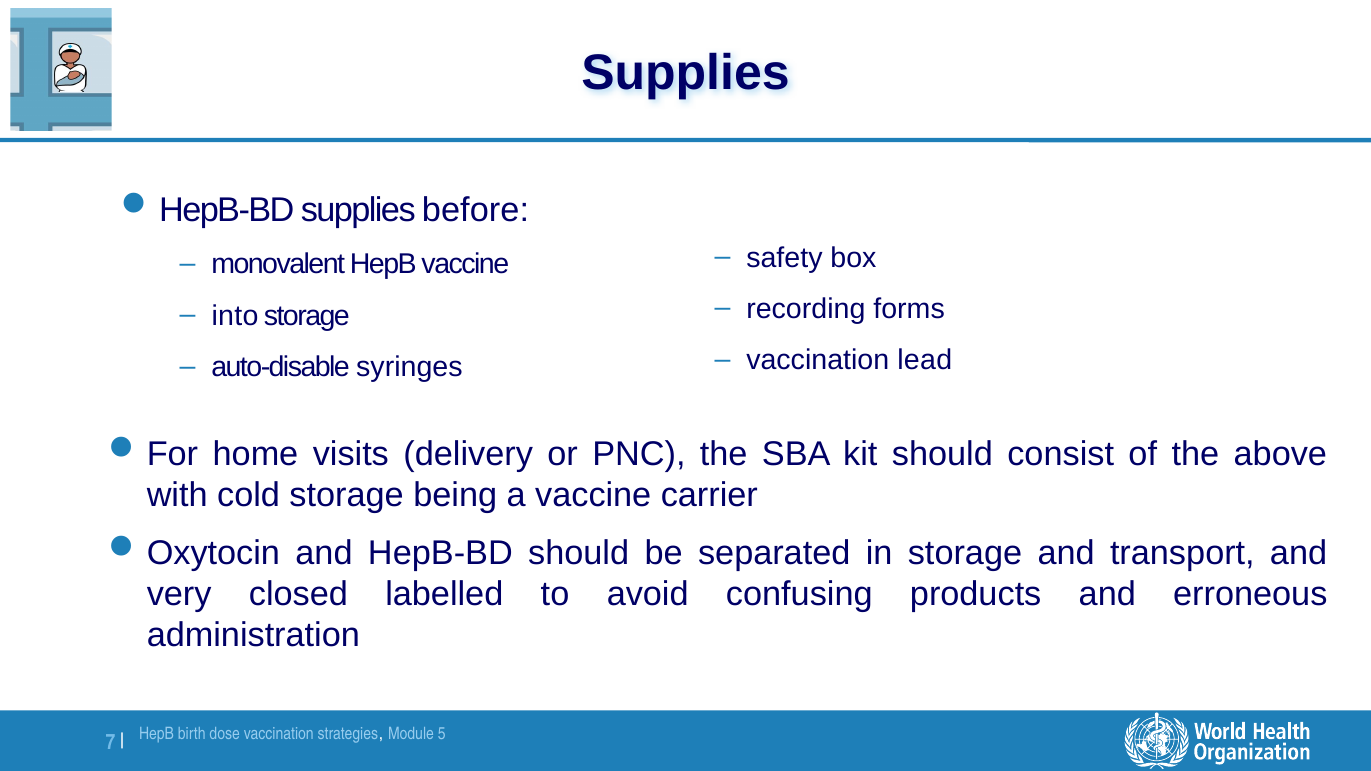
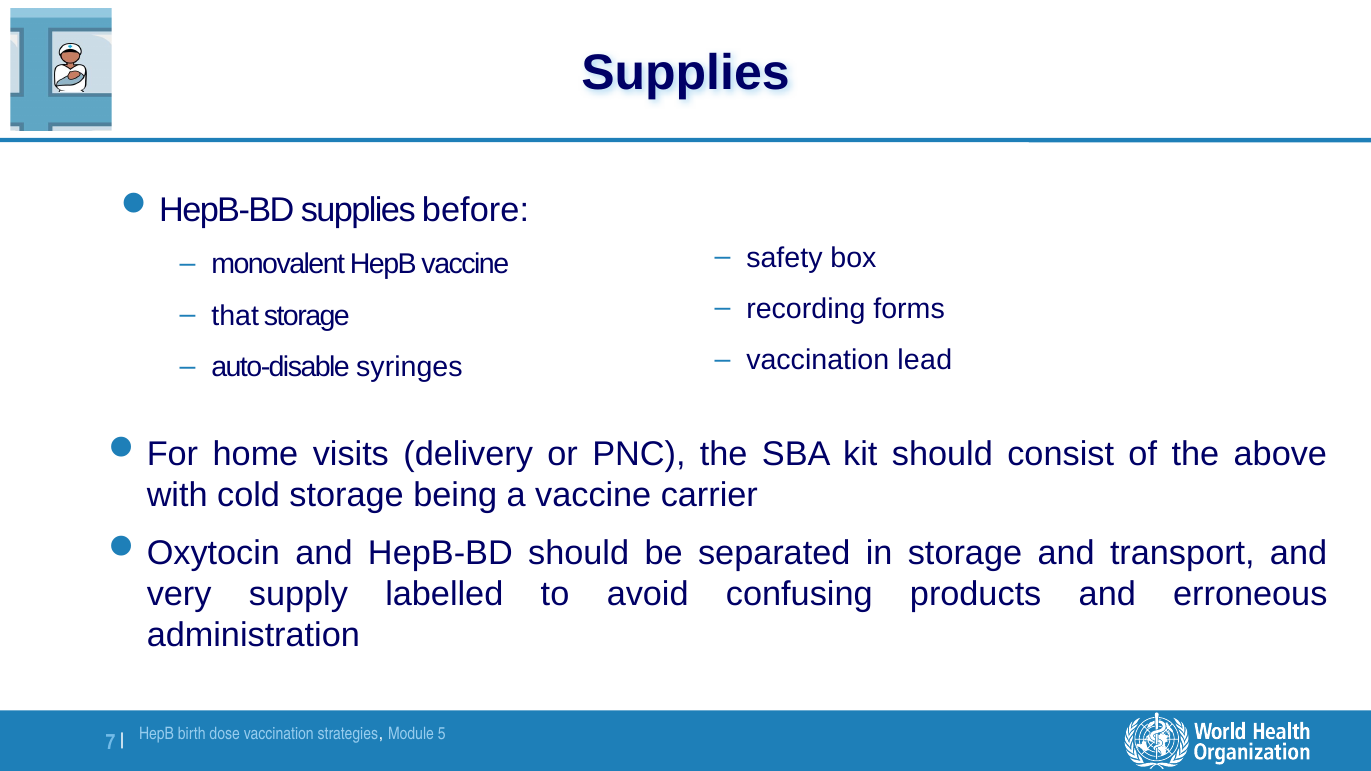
into: into -> that (235, 316)
closed: closed -> supply (298, 594)
